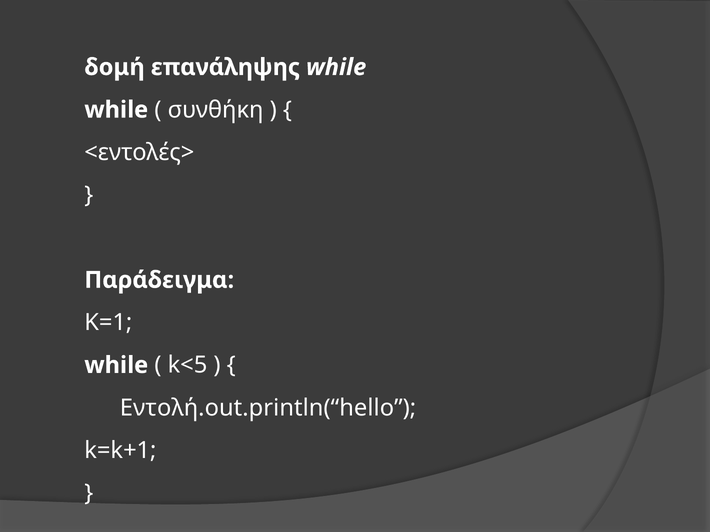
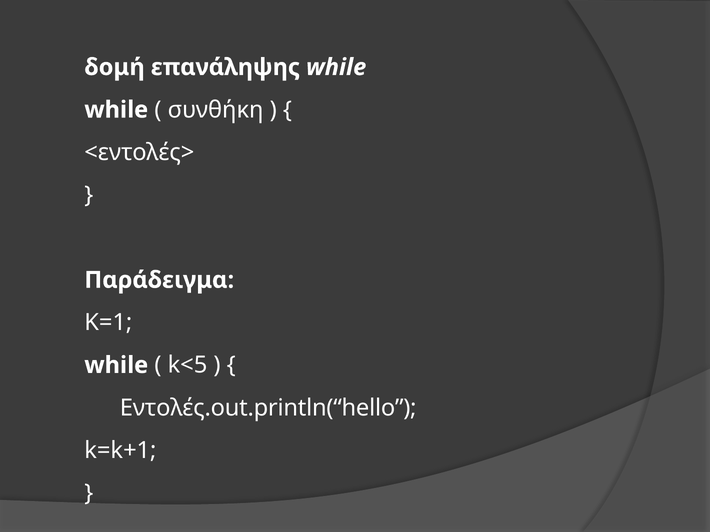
Εντολή.out.println(“hello: Εντολή.out.println(“hello -> Εντολές.out.println(“hello (268, 408)
